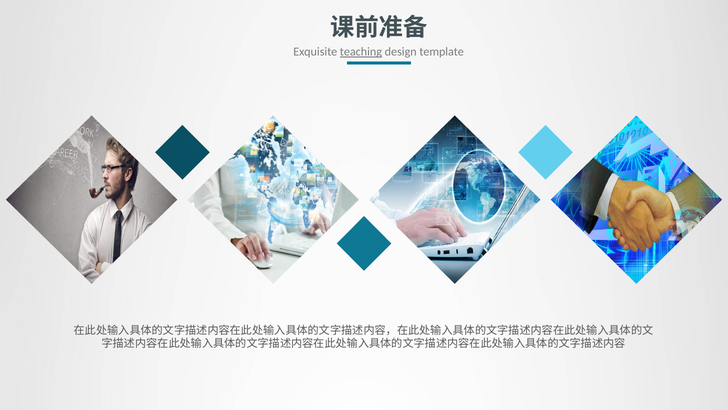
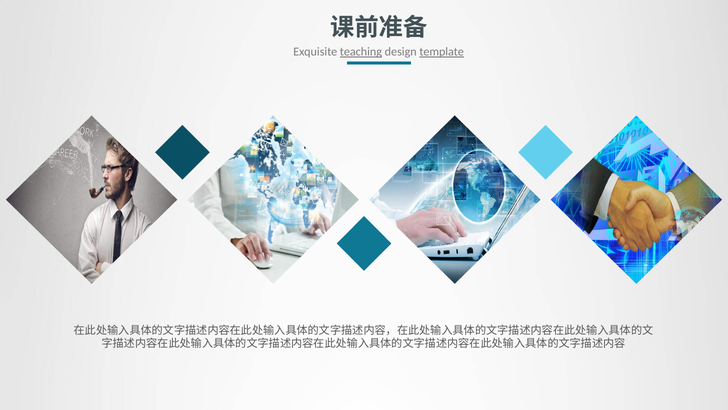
template underline: none -> present (442, 52)
